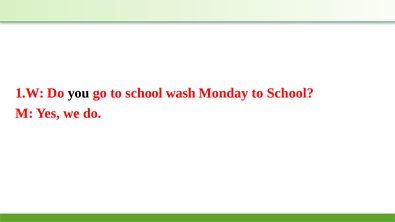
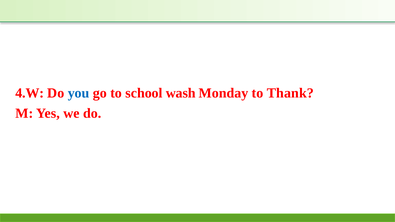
1.W: 1.W -> 4.W (30, 93)
you colour: black -> blue (79, 93)
Monday to School: School -> Thank (290, 93)
